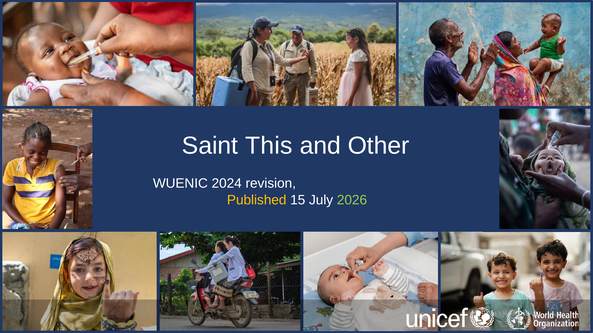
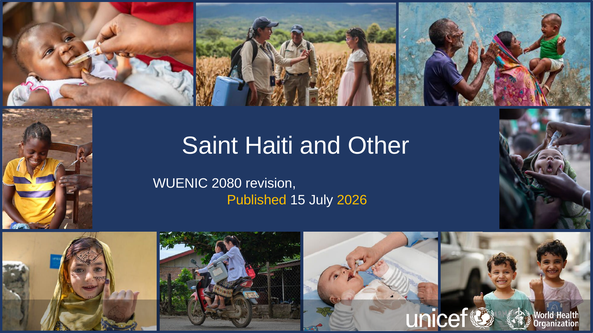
This: This -> Haiti (269, 146)
2024: 2024 -> 2080 (227, 184)
2026 colour: light green -> yellow (352, 200)
